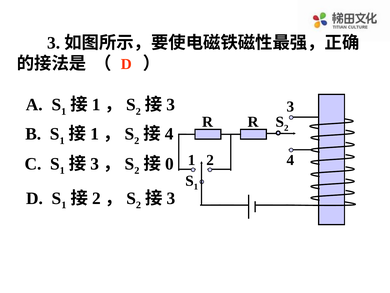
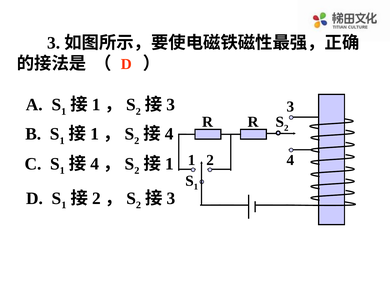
3: 3 -> 4 (95, 164)
0: 0 -> 1 (169, 164)
